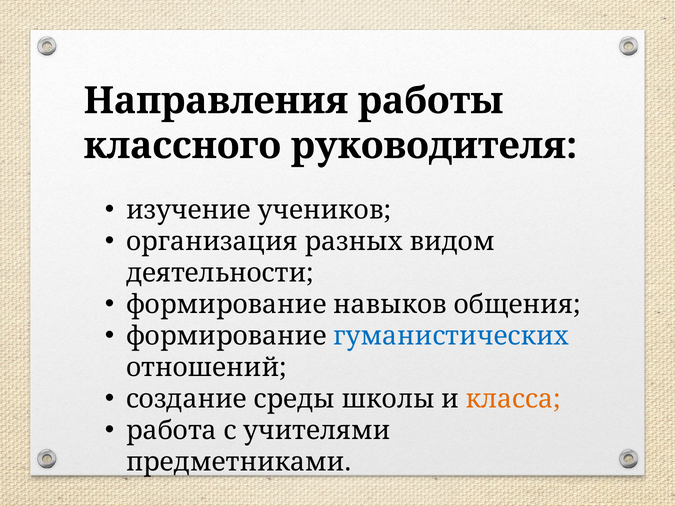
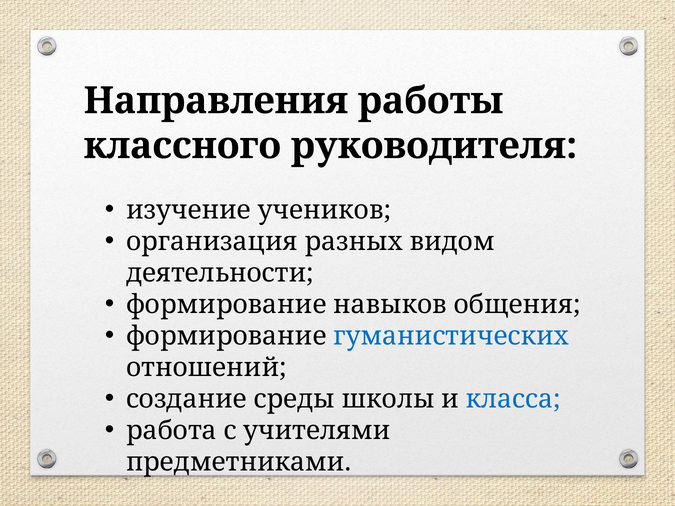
класса colour: orange -> blue (513, 399)
